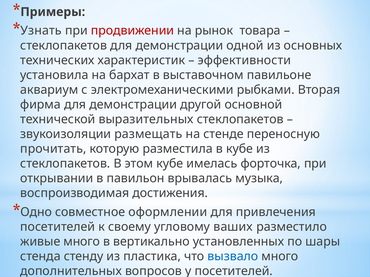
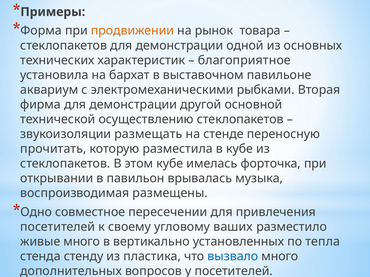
Узнать: Узнать -> Форма (41, 31)
продвижении colour: red -> orange (132, 31)
эффективности: эффективности -> благоприятное (244, 60)
выразительных: выразительных -> осуществлению (146, 120)
достижения: достижения -> размещены (170, 194)
оформлении: оформлении -> пересечении (168, 212)
шары: шары -> тепла (323, 242)
